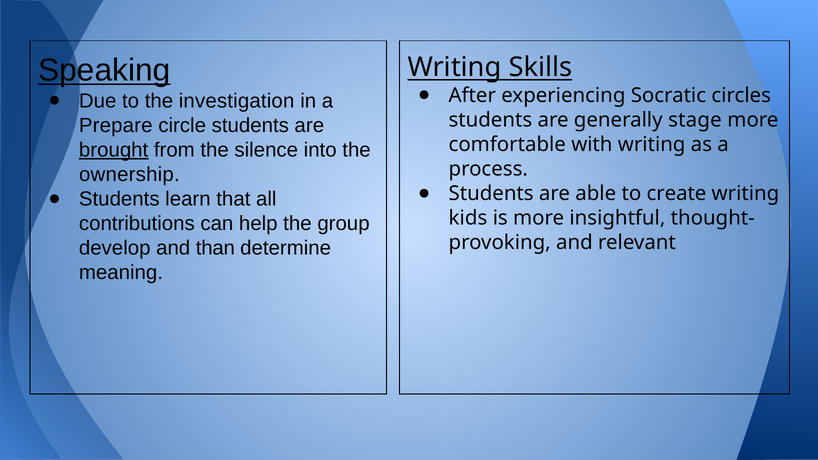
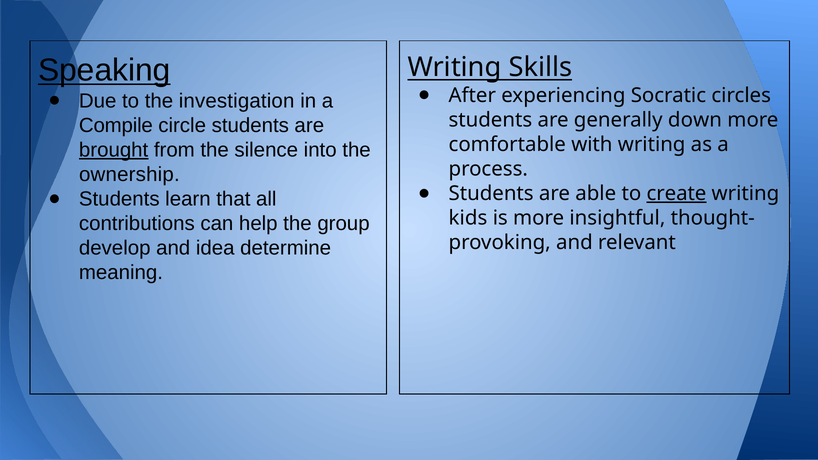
stage: stage -> down (695, 120)
Prepare: Prepare -> Compile (116, 125)
create underline: none -> present (676, 194)
than: than -> idea (215, 248)
